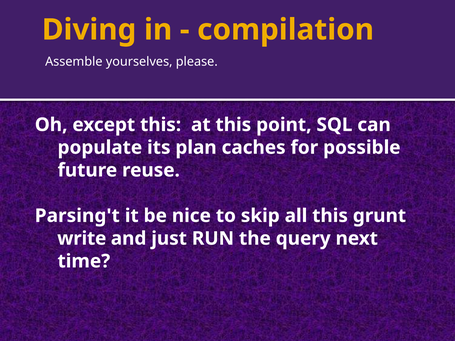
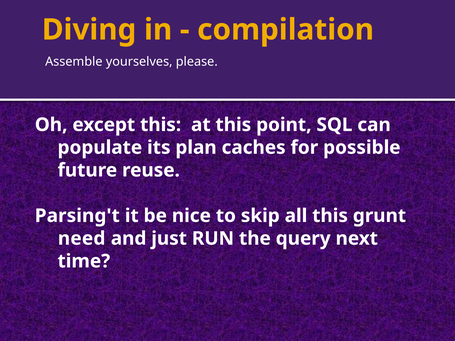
write: write -> need (82, 239)
